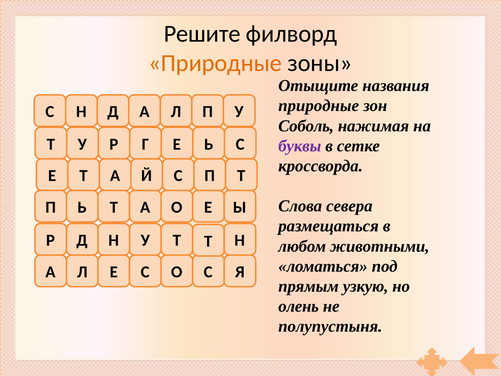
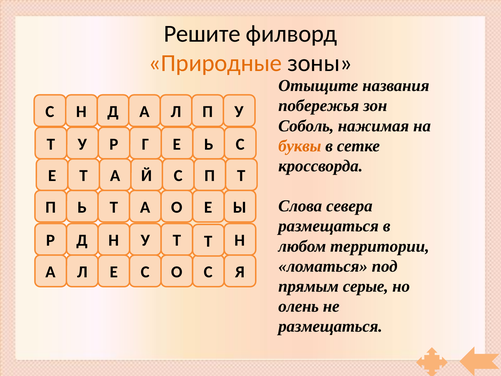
природные: природные -> побережья (319, 106)
буквы colour: purple -> orange (300, 146)
животными: животными -> территории (380, 246)
узкую: узкую -> серые (366, 286)
полупустыня: полупустыня -> размещаться (330, 326)
